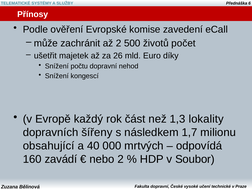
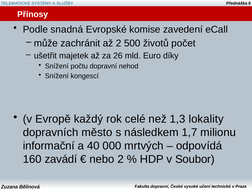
ověření: ověření -> snadná (67, 29)
část: část -> celé (135, 119)
šířeny: šířeny -> město (97, 132)
obsahující: obsahující -> informační (49, 146)
